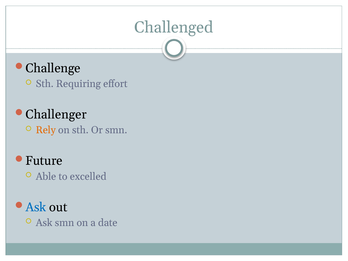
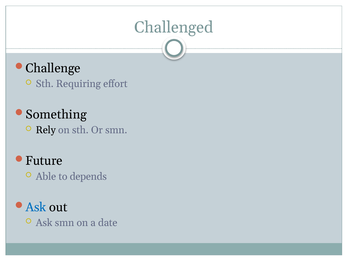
Challenger: Challenger -> Something (56, 115)
Rely colour: orange -> black (46, 130)
excelled: excelled -> depends (88, 176)
